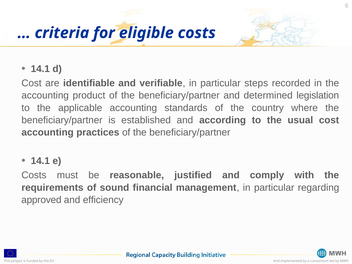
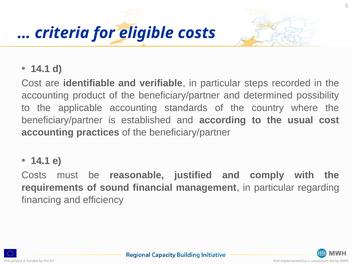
legislation: legislation -> possibility (318, 95)
approved: approved -> financing (41, 200)
